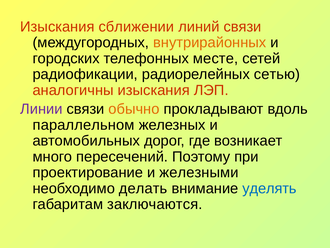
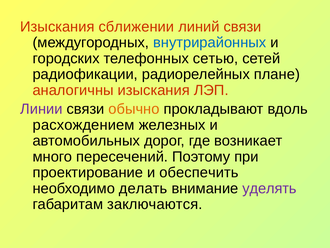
внутрирайонных colour: orange -> blue (210, 43)
месте: месте -> сетью (216, 58)
сетью: сетью -> плане (277, 74)
параллельном: параллельном -> расхождением (84, 125)
железными: железными -> обеспечить (199, 172)
уделять colour: blue -> purple (269, 188)
